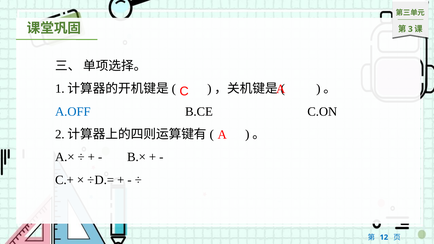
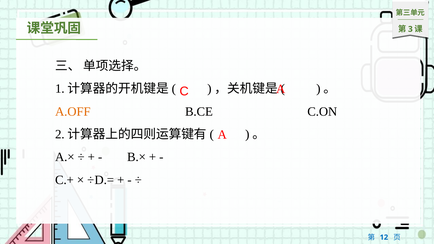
A.OFF colour: blue -> orange (73, 112)
